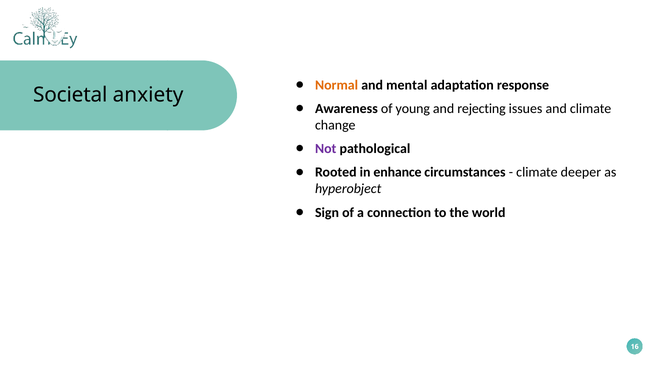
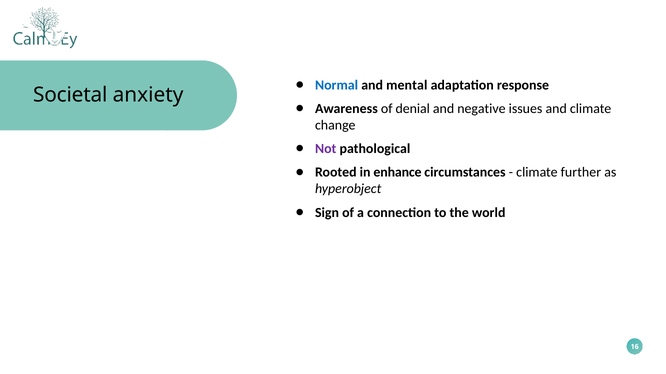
Normal colour: orange -> blue (337, 85)
young: young -> denial (413, 109)
rejecting: rejecting -> negative (481, 109)
deeper: deeper -> further (581, 173)
